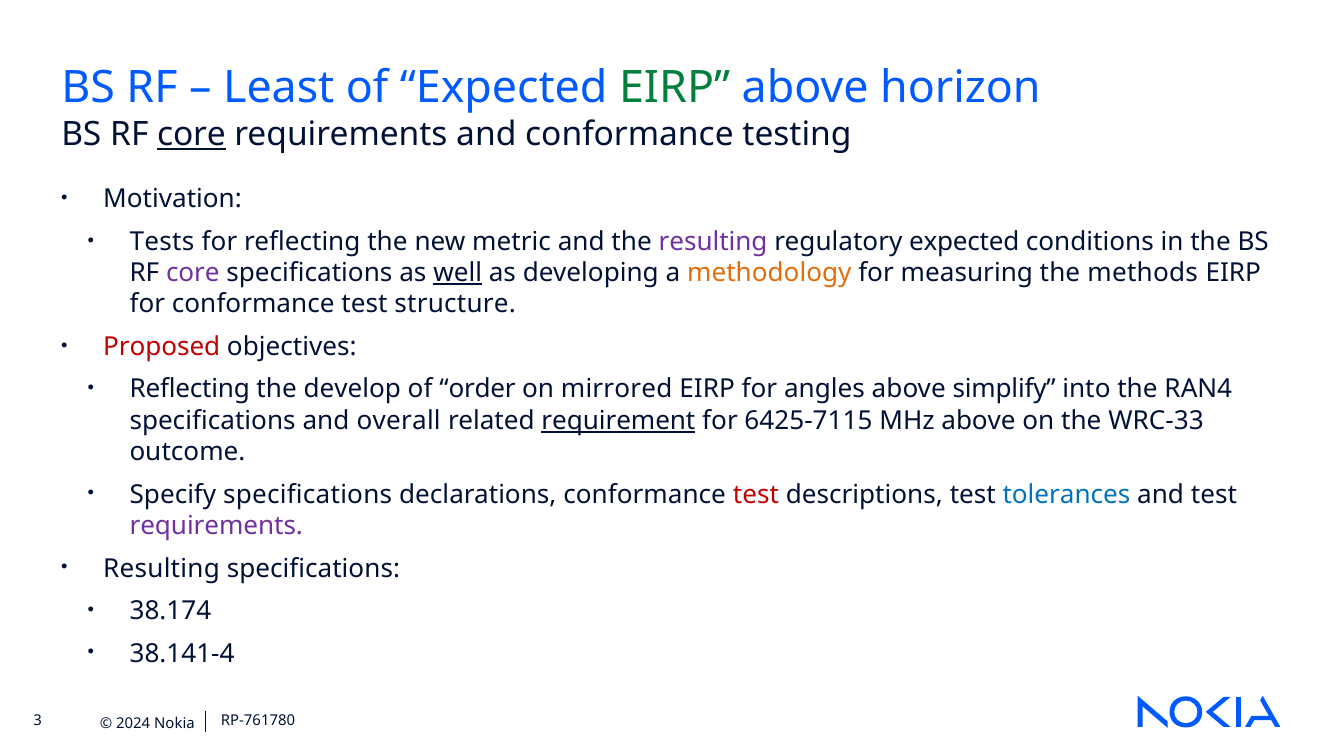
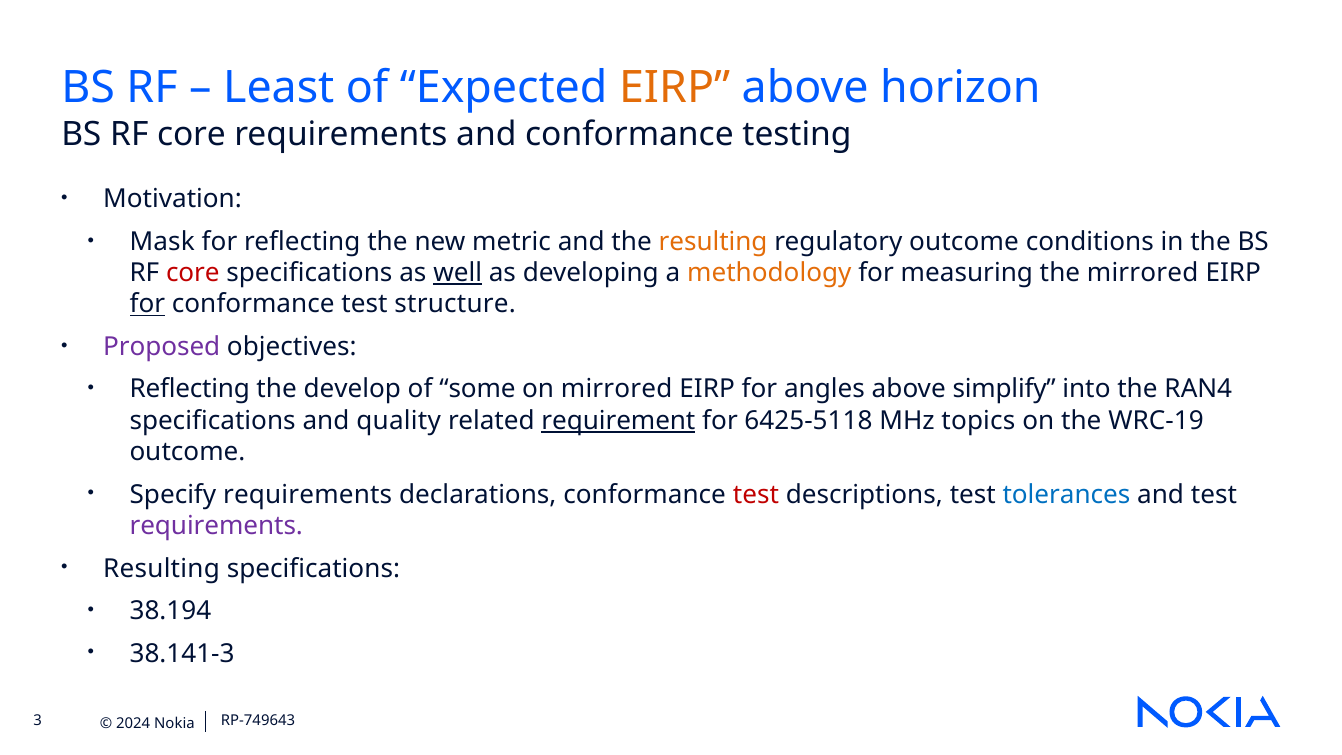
EIRP colour: green -> orange (675, 88)
core underline: present -> none (191, 135)
Tests: Tests -> Mask (162, 242)
resulting colour: purple -> orange (713, 242)
regulatory expected: expected -> outcome (964, 242)
core colour: purple -> red (193, 273)
the methods: methods -> mirrored (1143, 273)
for underline: none -> present (147, 304)
Proposed colour: red -> purple (162, 347)
order: order -> some (477, 389)
overall: overall -> quality (399, 421)
6425-7115: 6425-7115 -> 6425-5118 (808, 421)
MHz above: above -> topics (978, 421)
WRC-33: WRC-33 -> WRC-19 (1156, 421)
Specify specifications: specifications -> requirements (308, 494)
38.174: 38.174 -> 38.194 (170, 611)
38.141-4: 38.141-4 -> 38.141-3 (182, 653)
RP-761780: RP-761780 -> RP-749643 (258, 720)
